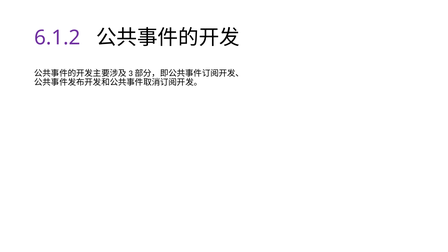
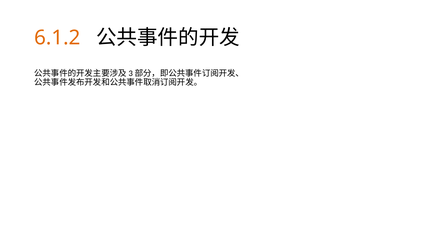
6.1.2 colour: purple -> orange (57, 38)
